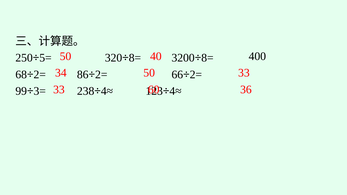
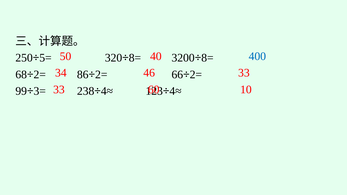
400 colour: black -> blue (257, 56)
34 50: 50 -> 46 (149, 73)
36: 36 -> 10 (246, 90)
